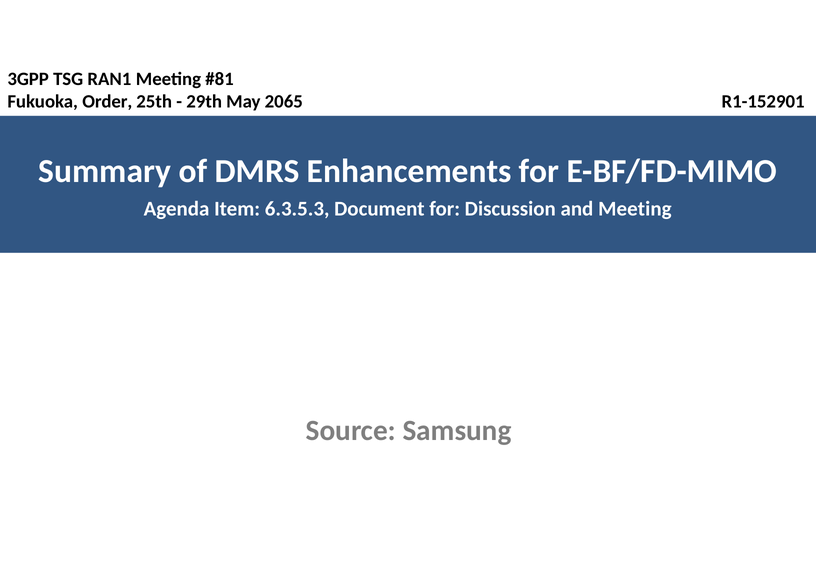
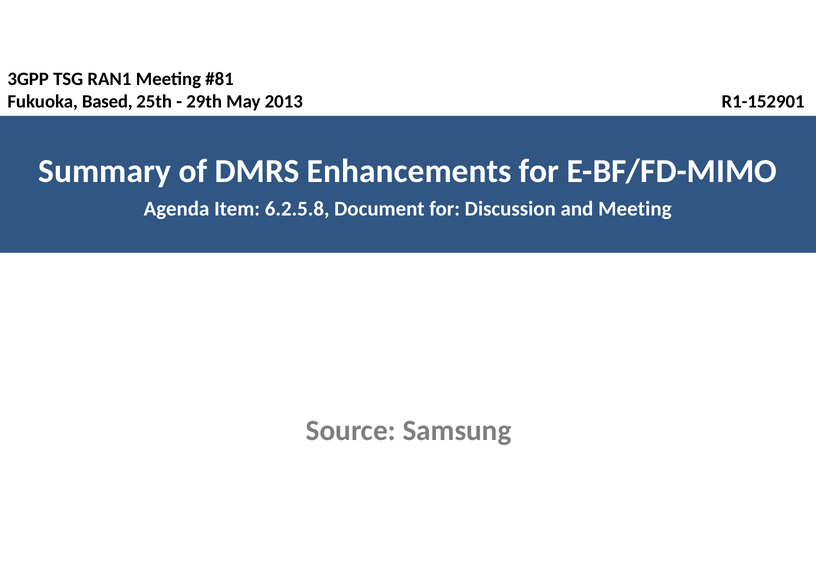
Order: Order -> Based (107, 102)
2065: 2065 -> 2013 (284, 102)
6.3.5.3: 6.3.5.3 -> 6.2.5.8 (297, 209)
